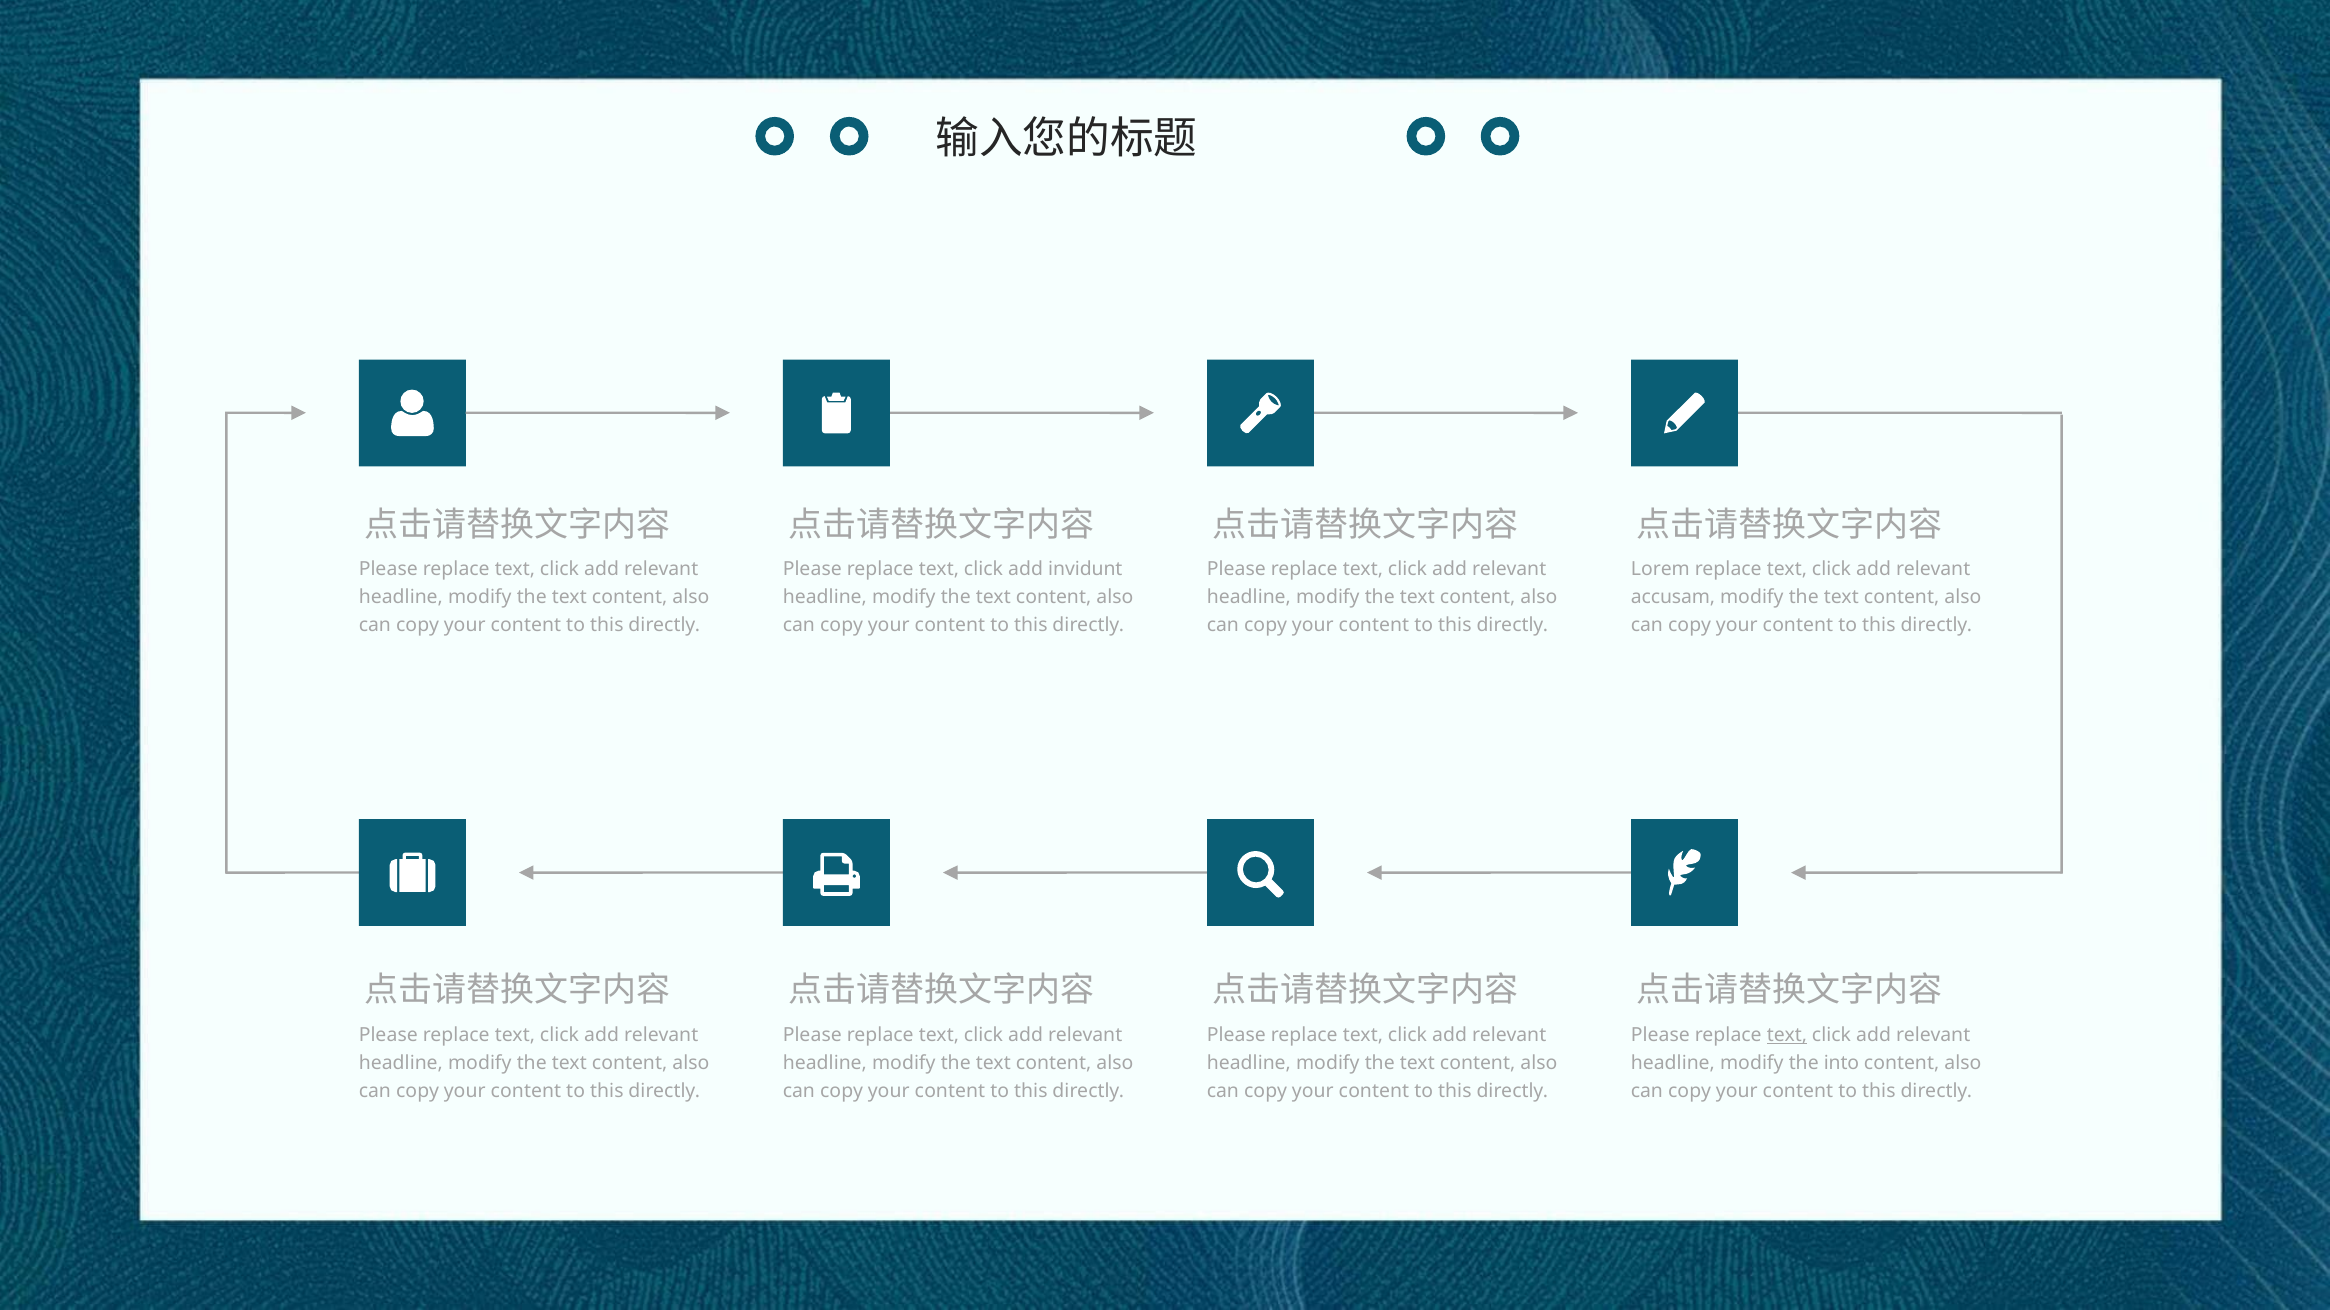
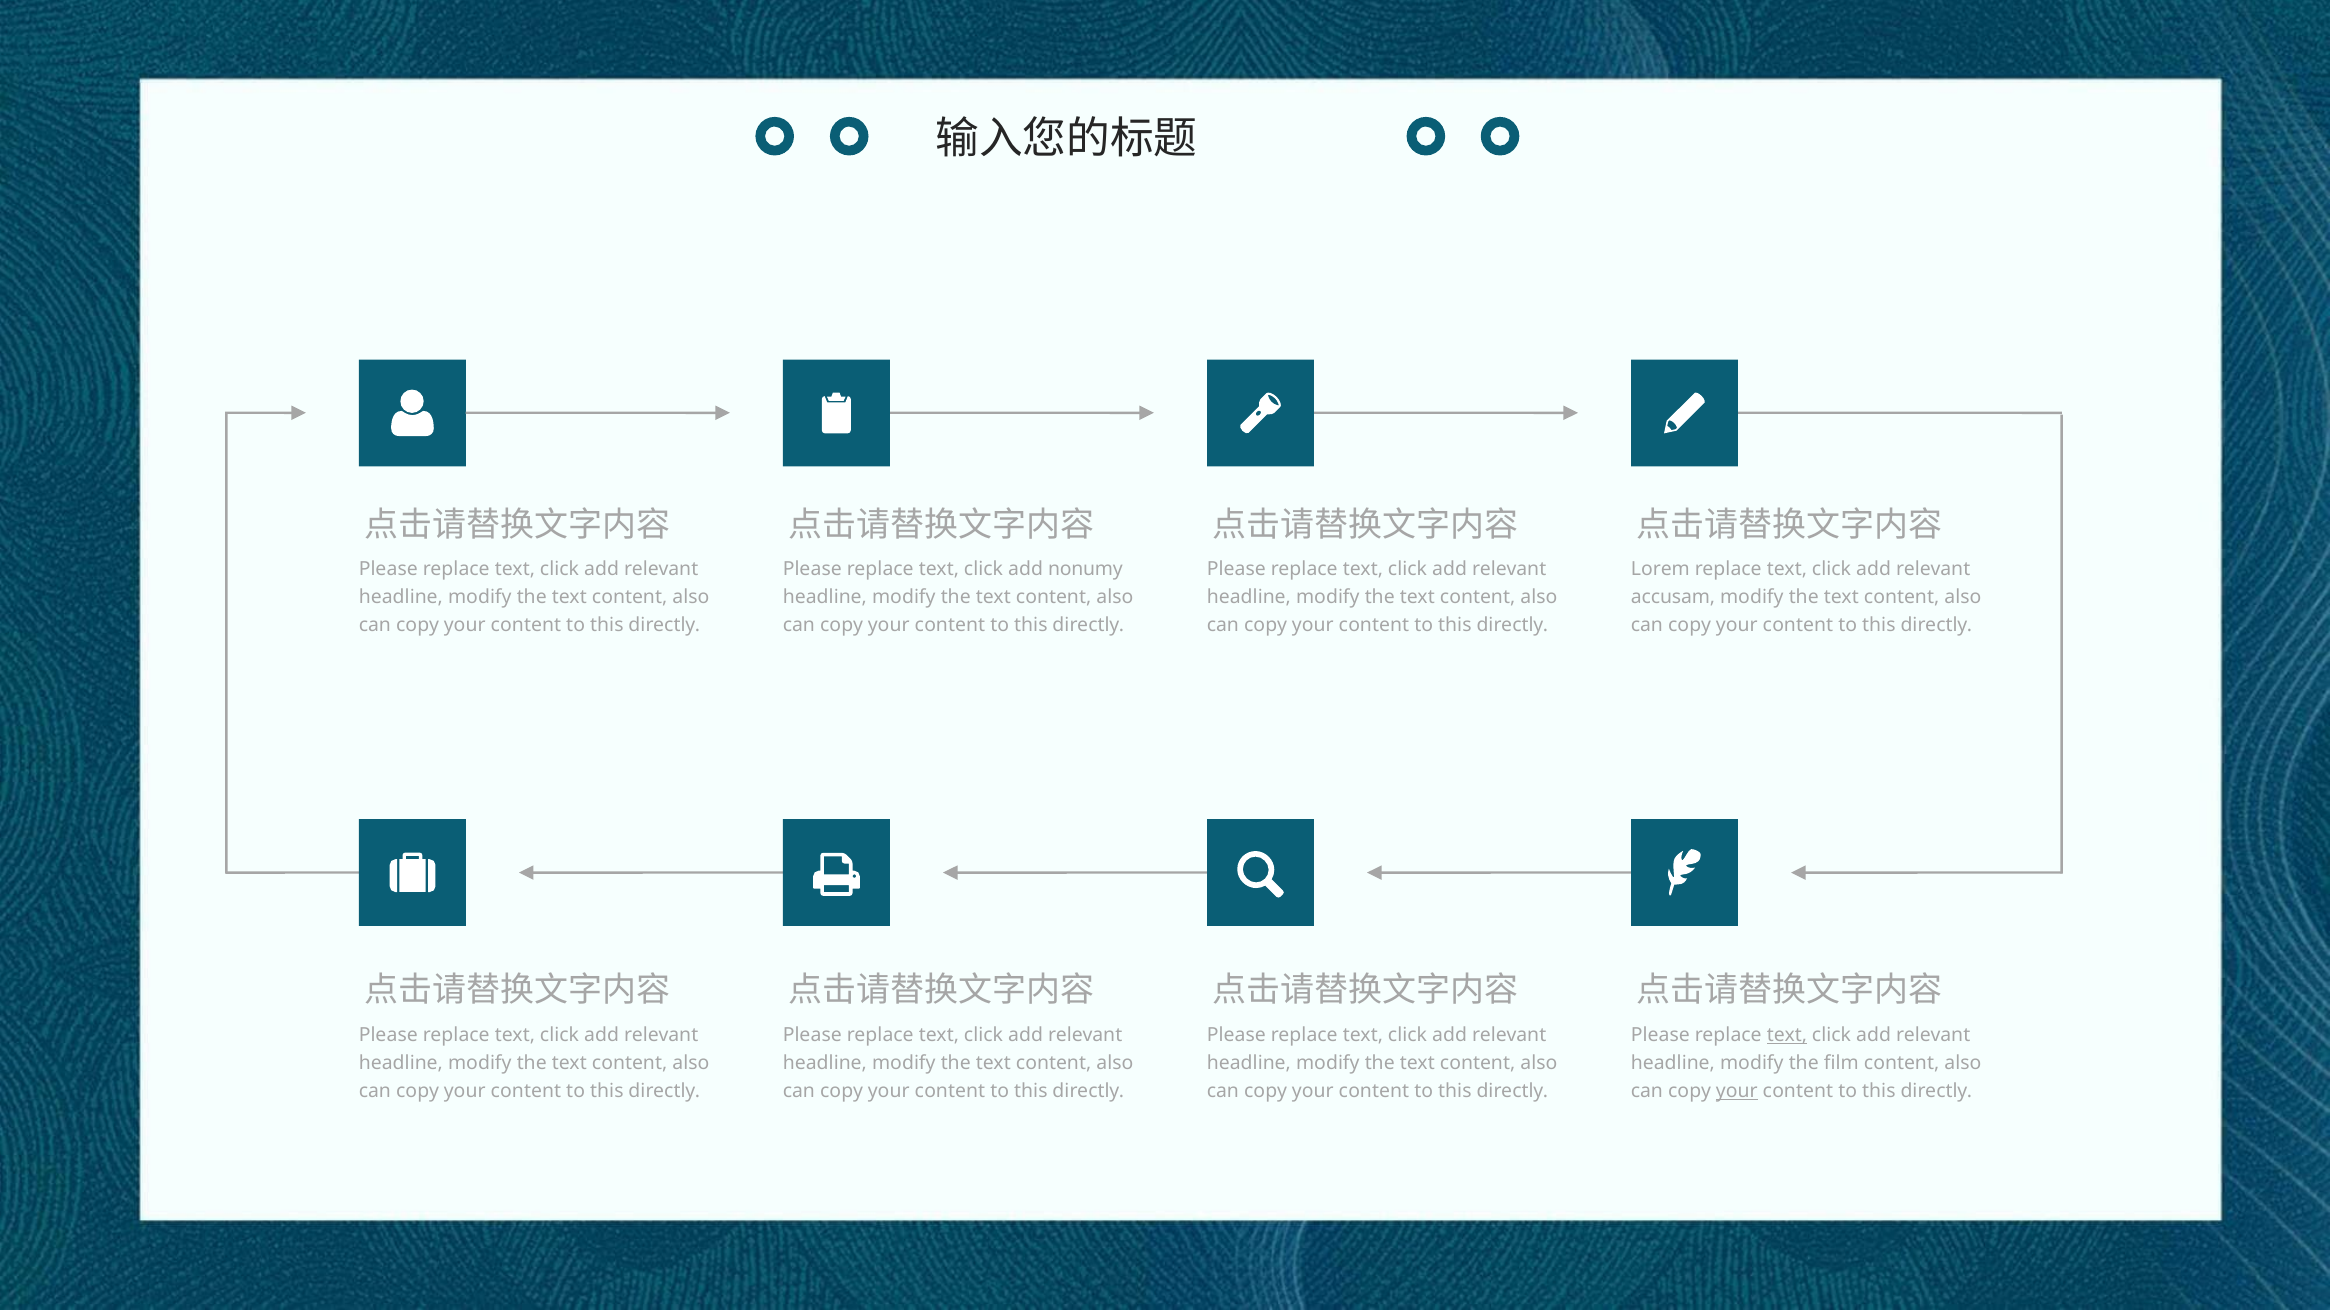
invidunt: invidunt -> nonumy (1085, 570)
into: into -> film (1841, 1063)
your underline: none -> present (1737, 1091)
